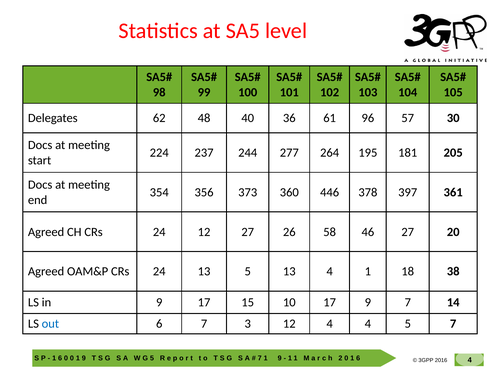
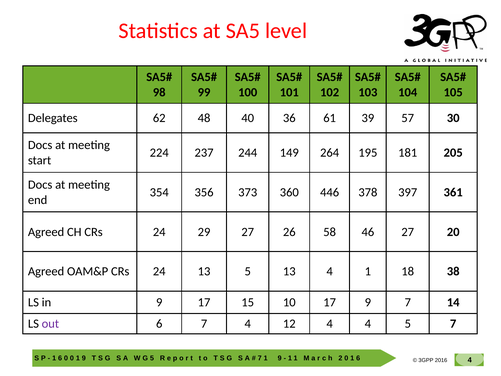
96: 96 -> 39 (368, 118)
277: 277 -> 149 (289, 153)
24 12: 12 -> 29 (204, 232)
out colour: blue -> purple (50, 324)
7 3: 3 -> 4 (248, 324)
